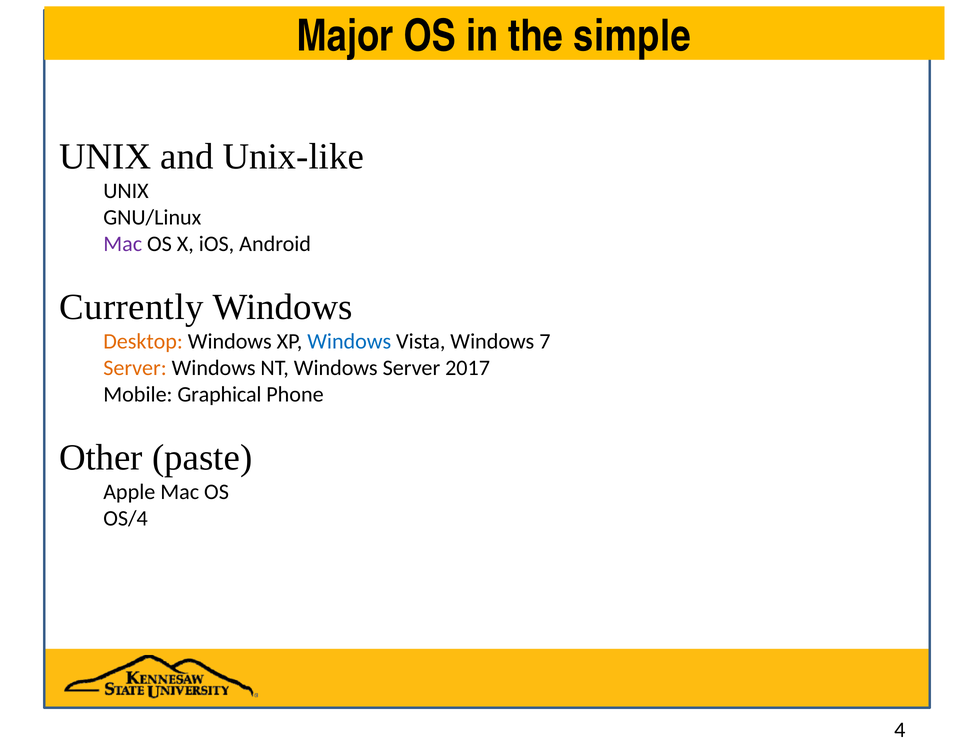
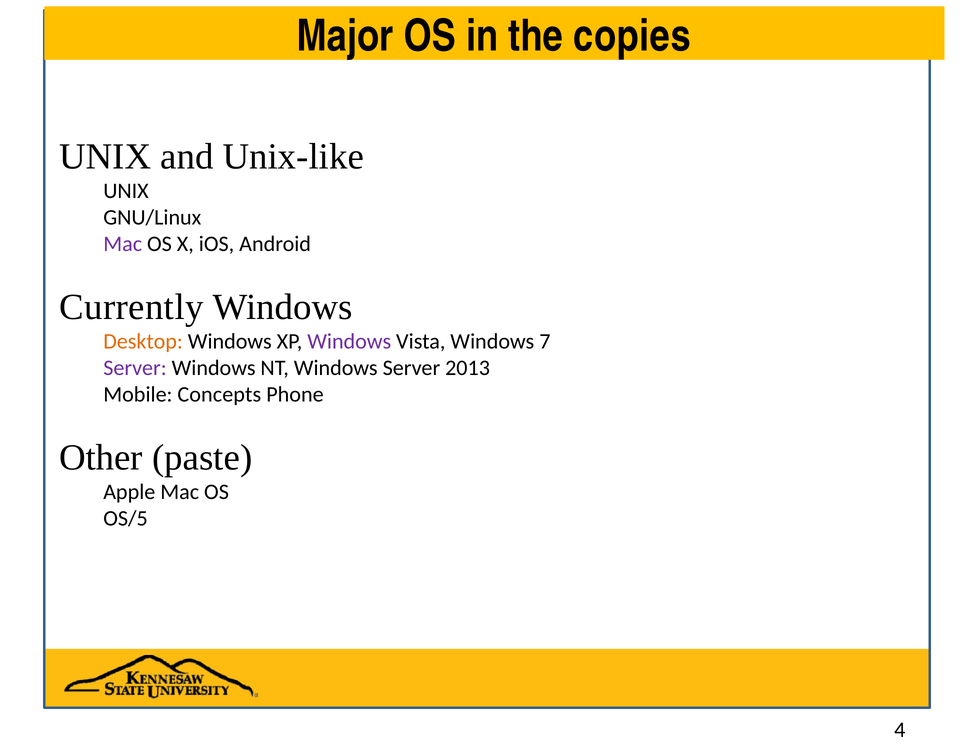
simple: simple -> copies (632, 36)
Windows colour: blue -> purple (349, 342)
Server colour: orange -> purple (135, 368)
2017: 2017 -> 2013 (468, 368)
Graphical: Graphical -> Concepts (219, 395)
OS/4: OS/4 -> OS/5 (126, 519)
